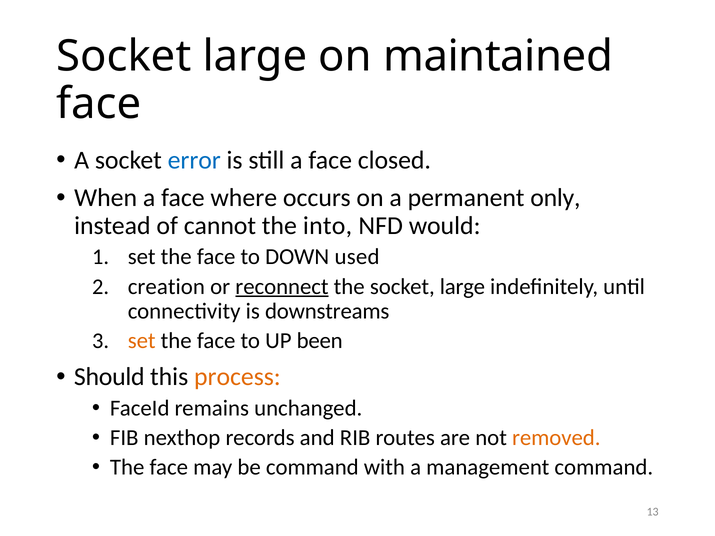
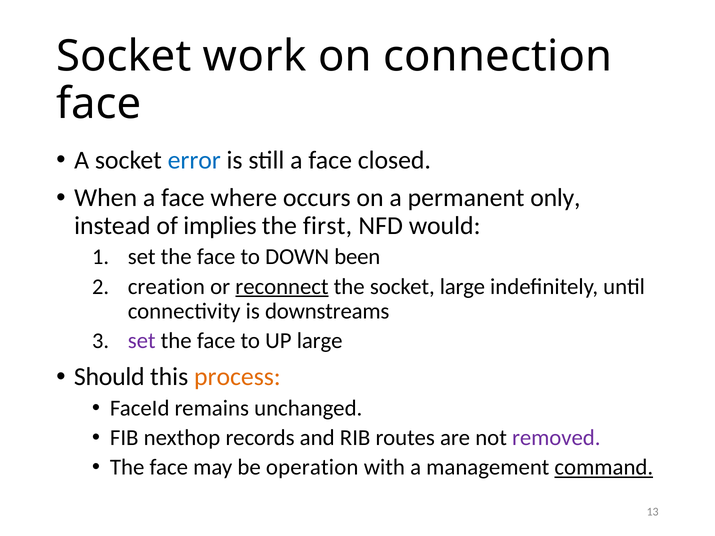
large: large -> work (255, 56)
maintained: maintained -> connection (498, 56)
cannot: cannot -> implies (220, 226)
into: into -> first (328, 226)
used: used -> been (357, 257)
set colour: orange -> purple (142, 341)
UP been: been -> large (320, 341)
removed colour: orange -> purple (556, 438)
be command: command -> operation (312, 468)
command underline: none -> present (604, 468)
